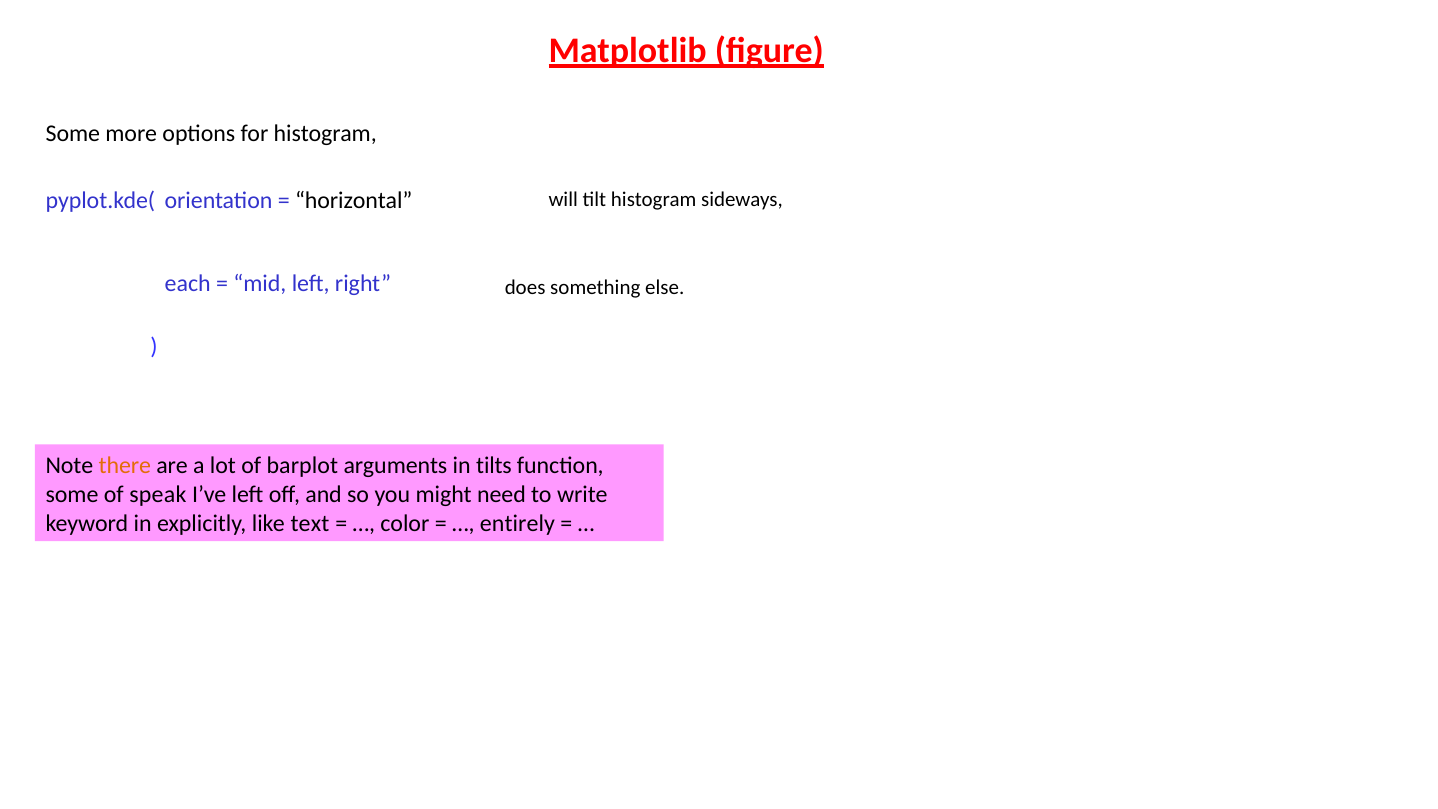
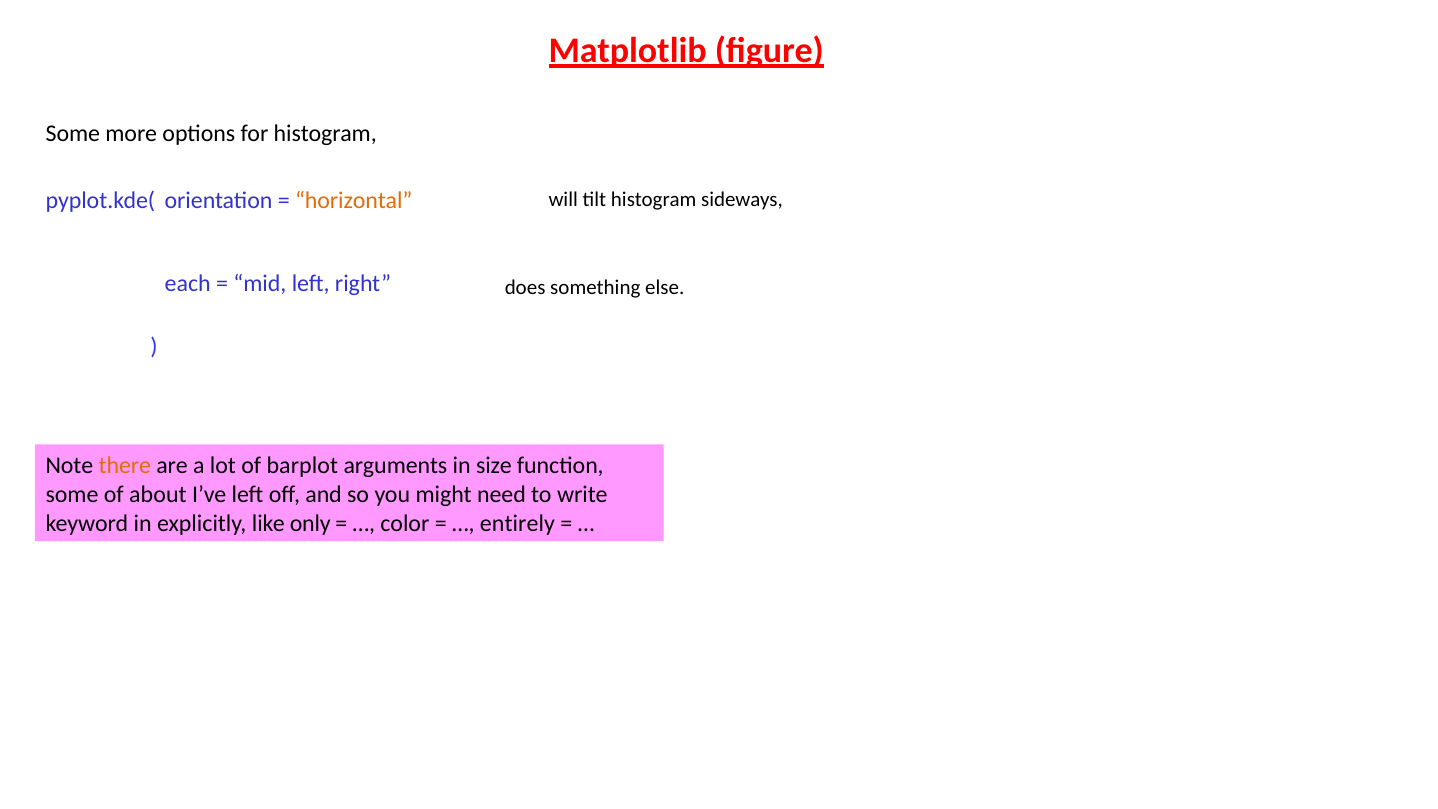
horizontal colour: black -> orange (354, 201)
tilts: tilts -> size (494, 466)
speak: speak -> about (158, 494)
text: text -> only (310, 523)
